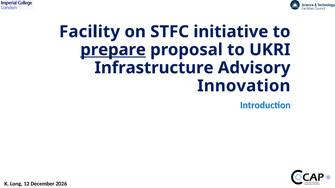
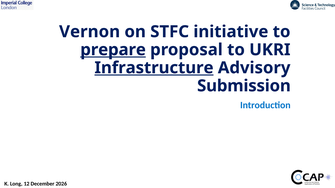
Facility: Facility -> Vernon (90, 32)
Infrastructure underline: none -> present (154, 68)
Innovation: Innovation -> Submission (244, 86)
